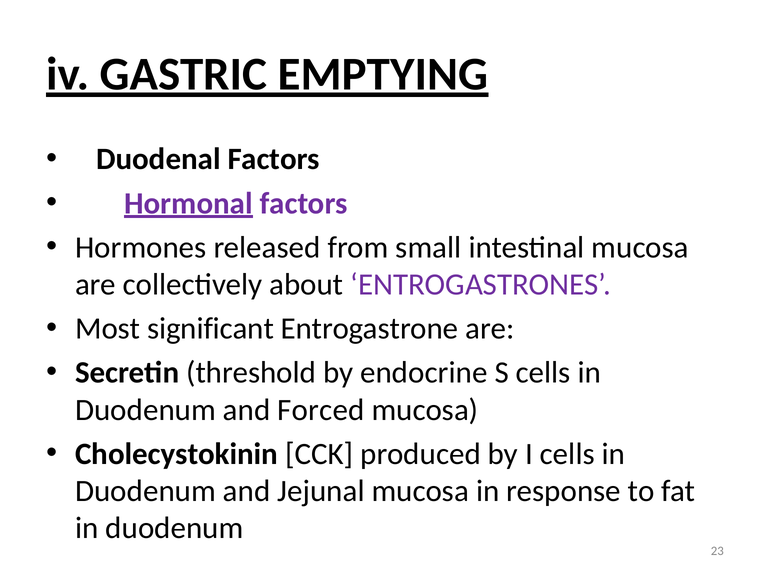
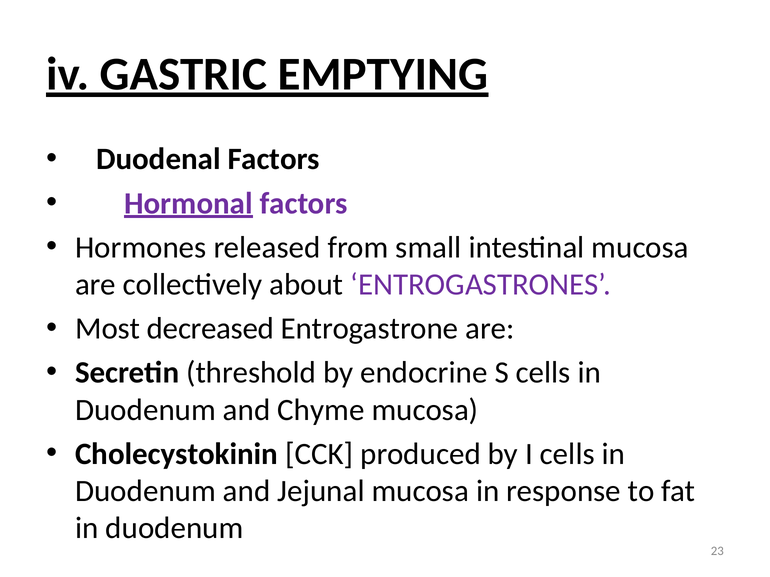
significant: significant -> decreased (211, 329)
Forced: Forced -> Chyme (321, 410)
